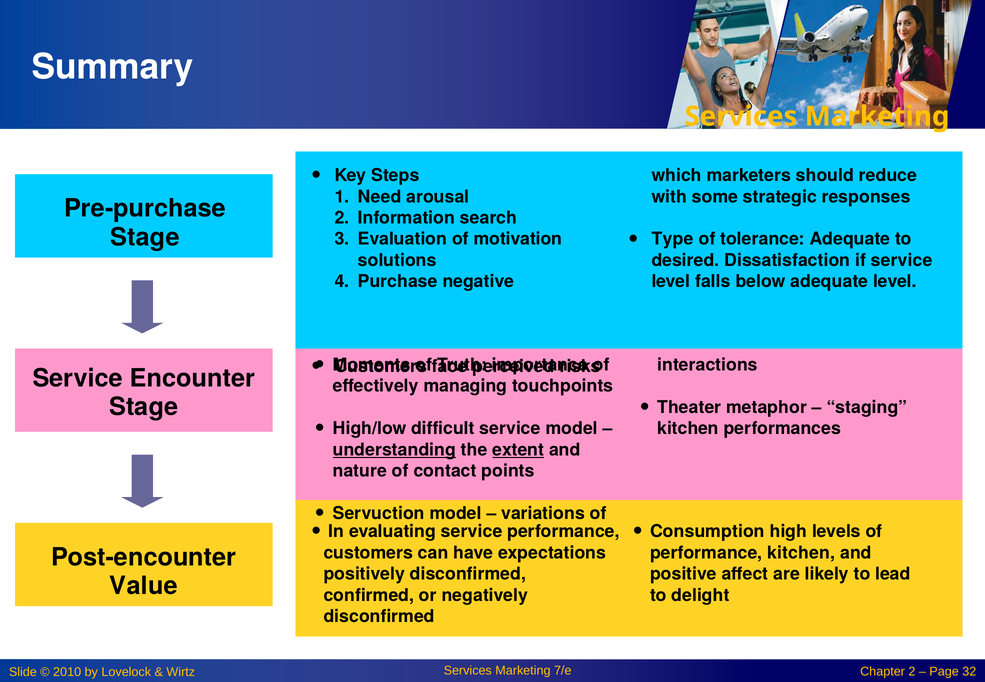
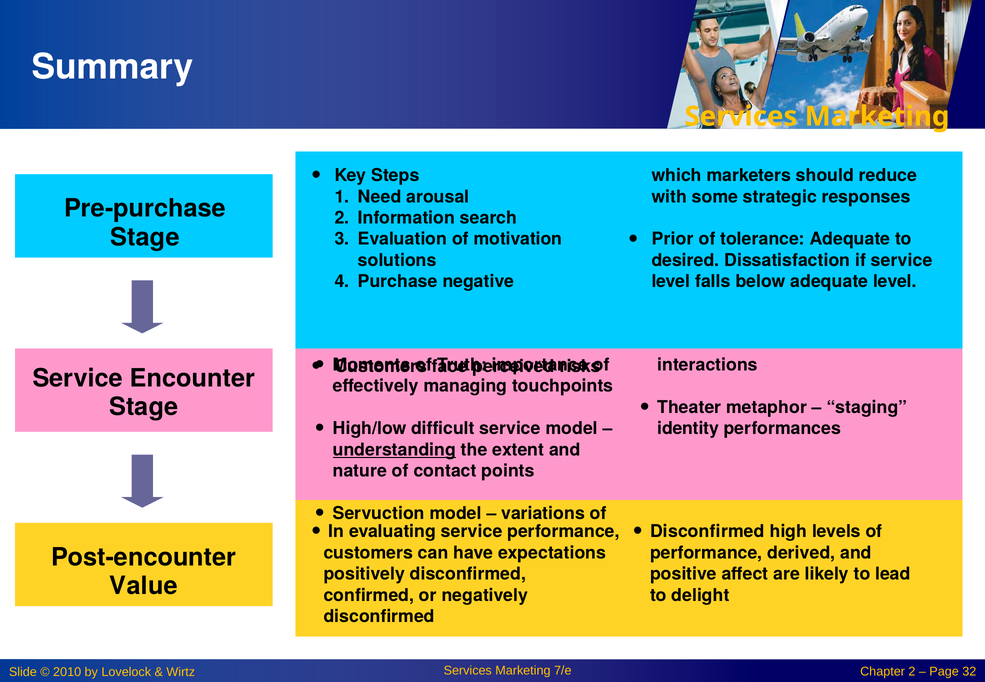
Type: Type -> Prior (673, 239)
kitchen: kitchen -> identity (688, 429)
extent underline: present -> none (518, 450)
Consumption: Consumption -> Disconfirmed (707, 532)
performance kitchen: kitchen -> derived (801, 553)
